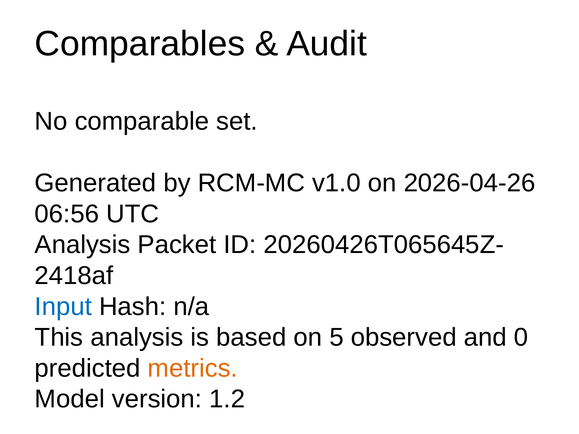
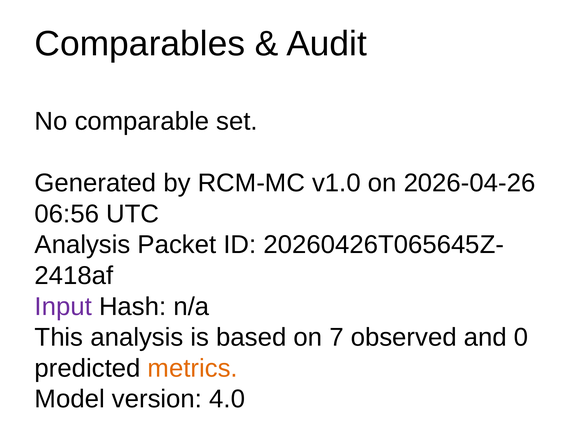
Input colour: blue -> purple (63, 307)
5: 5 -> 7 (337, 338)
1.2: 1.2 -> 4.0 (227, 399)
